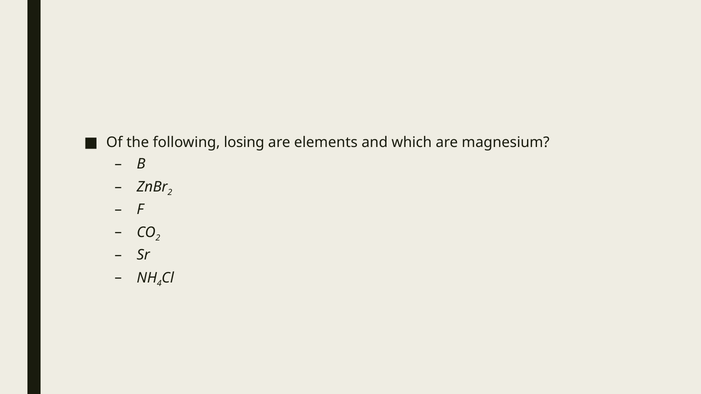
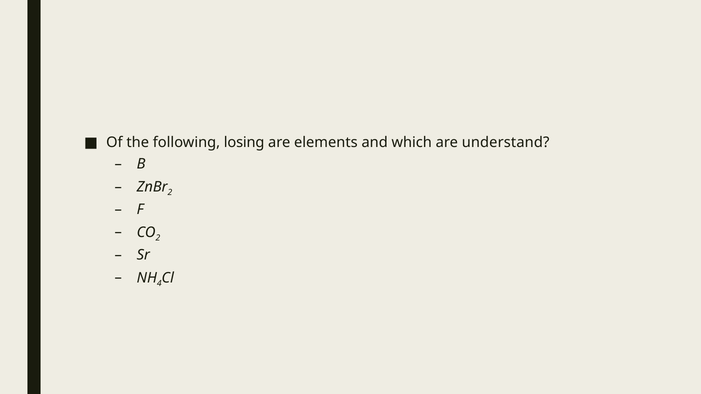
magnesium: magnesium -> understand (506, 142)
